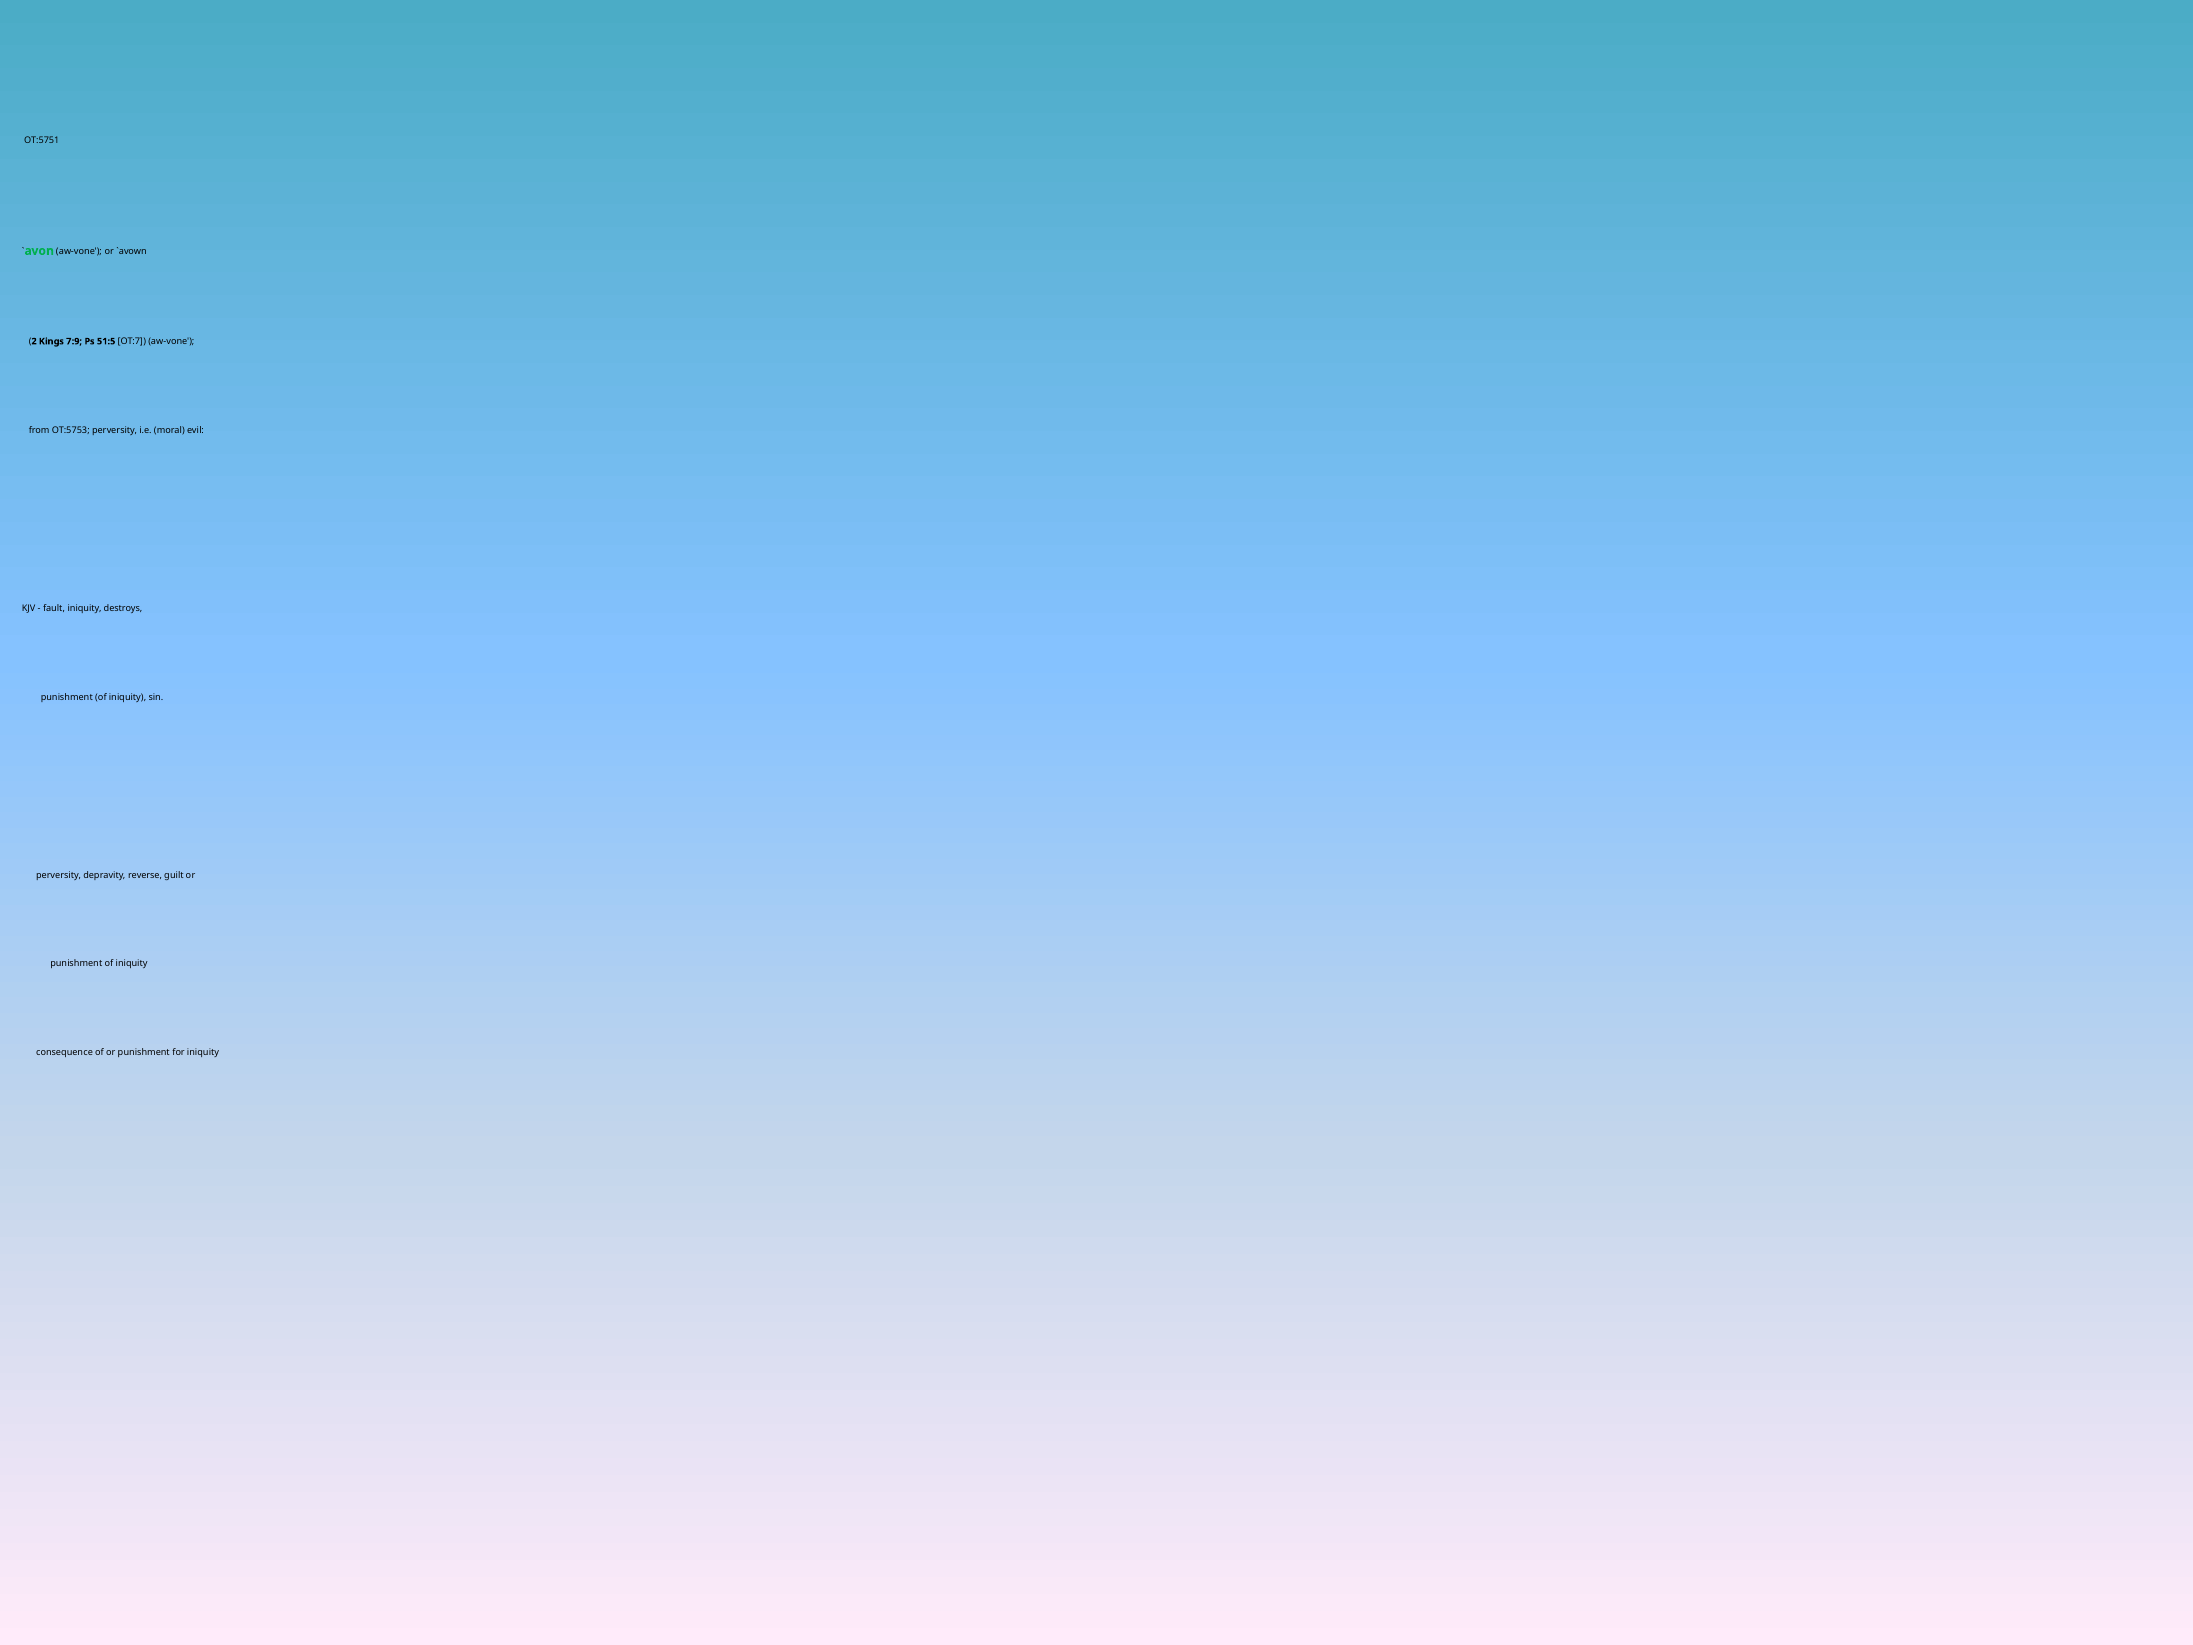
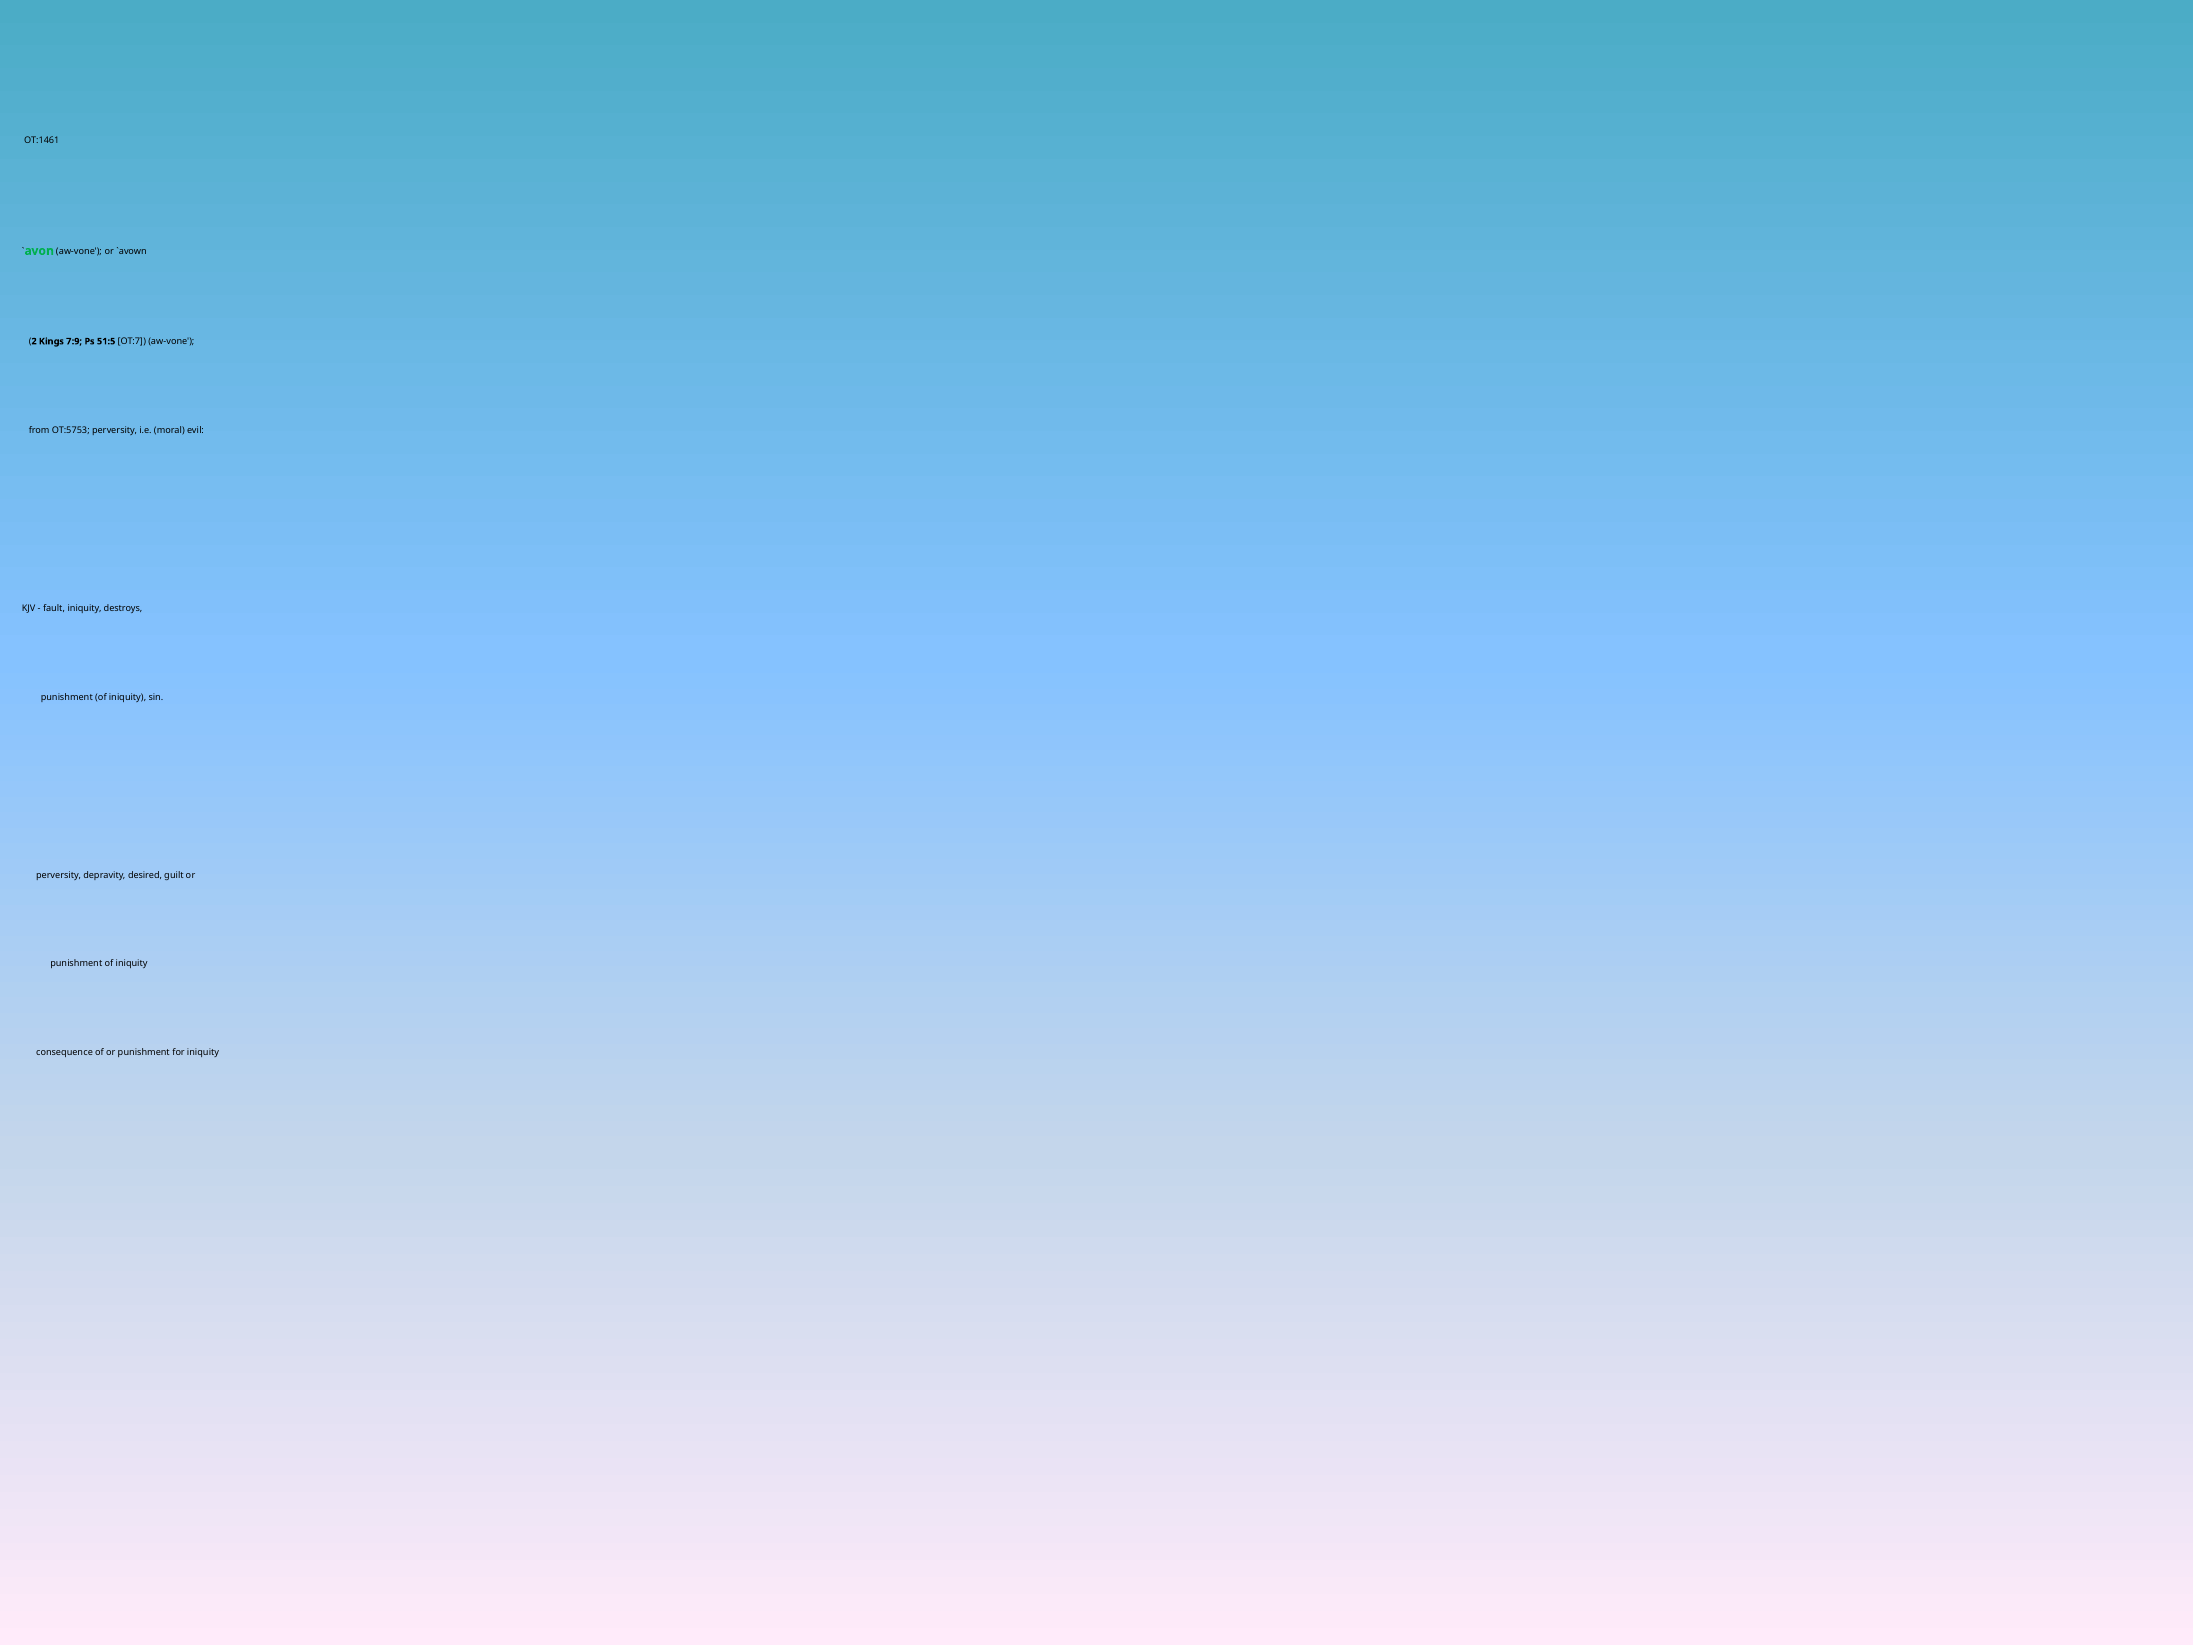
OT:5751: OT:5751 -> OT:1461 (42, 140)
reverse: reverse -> desired (145, 875)
